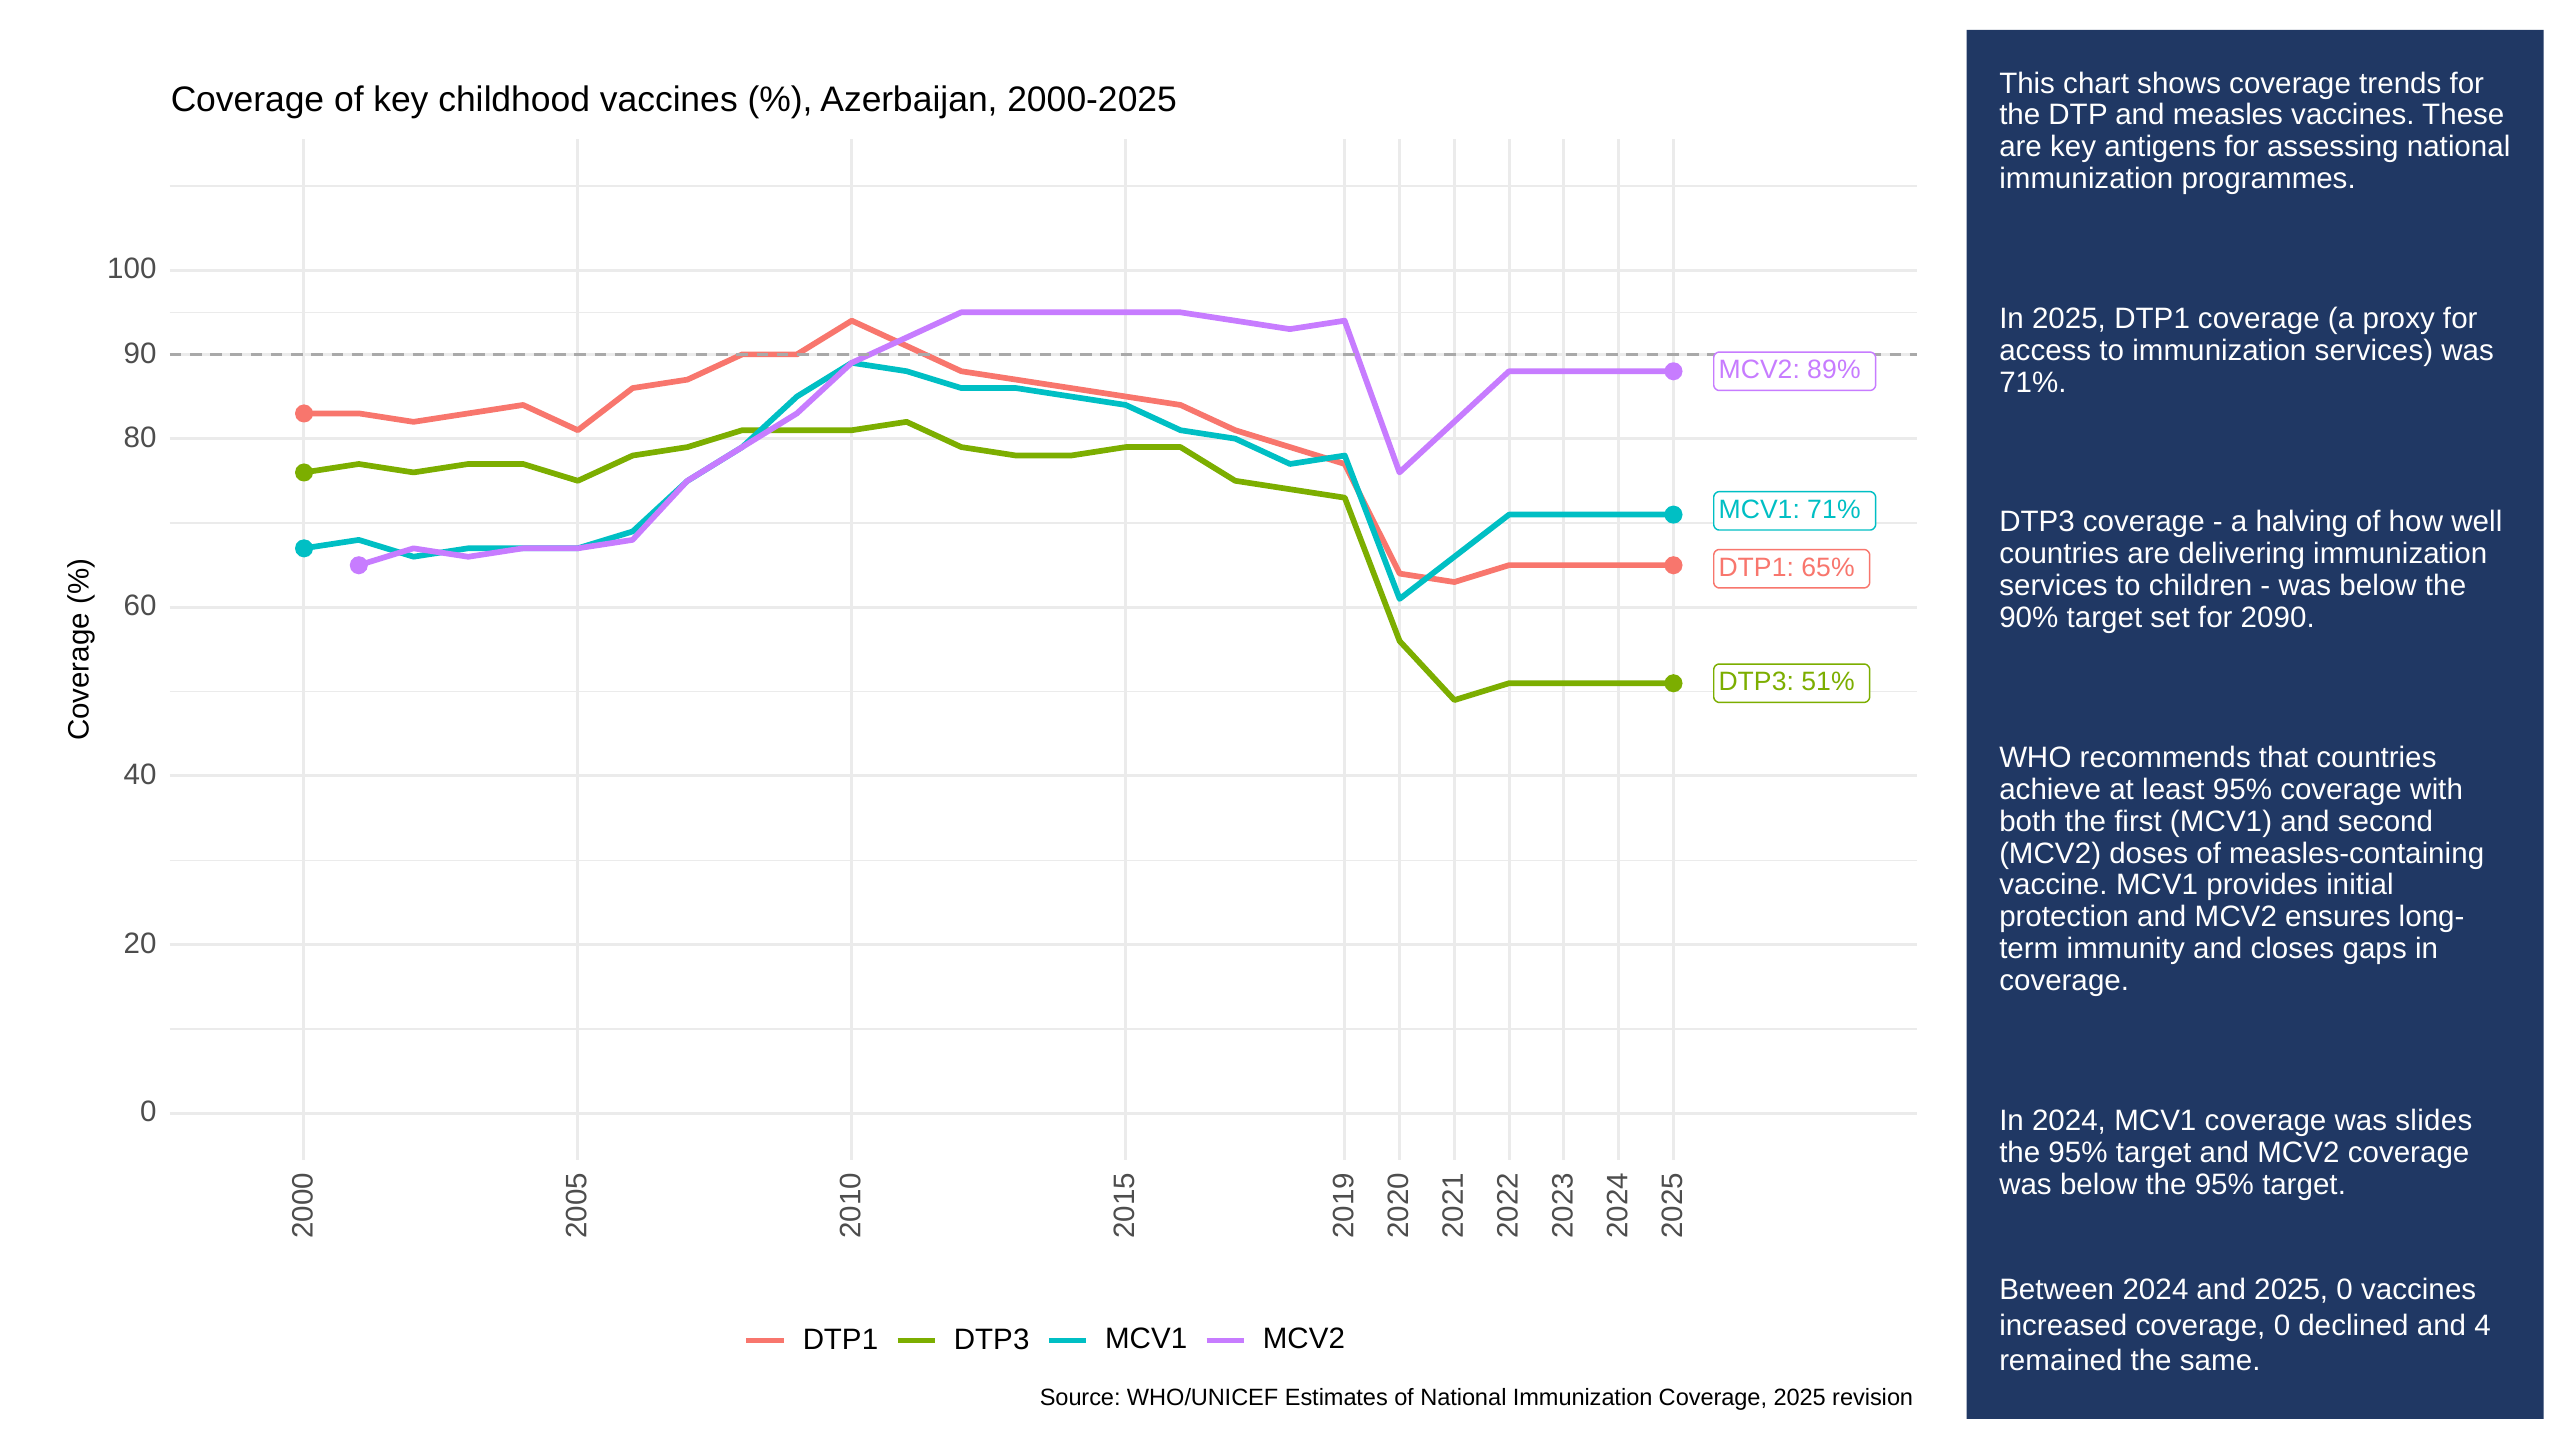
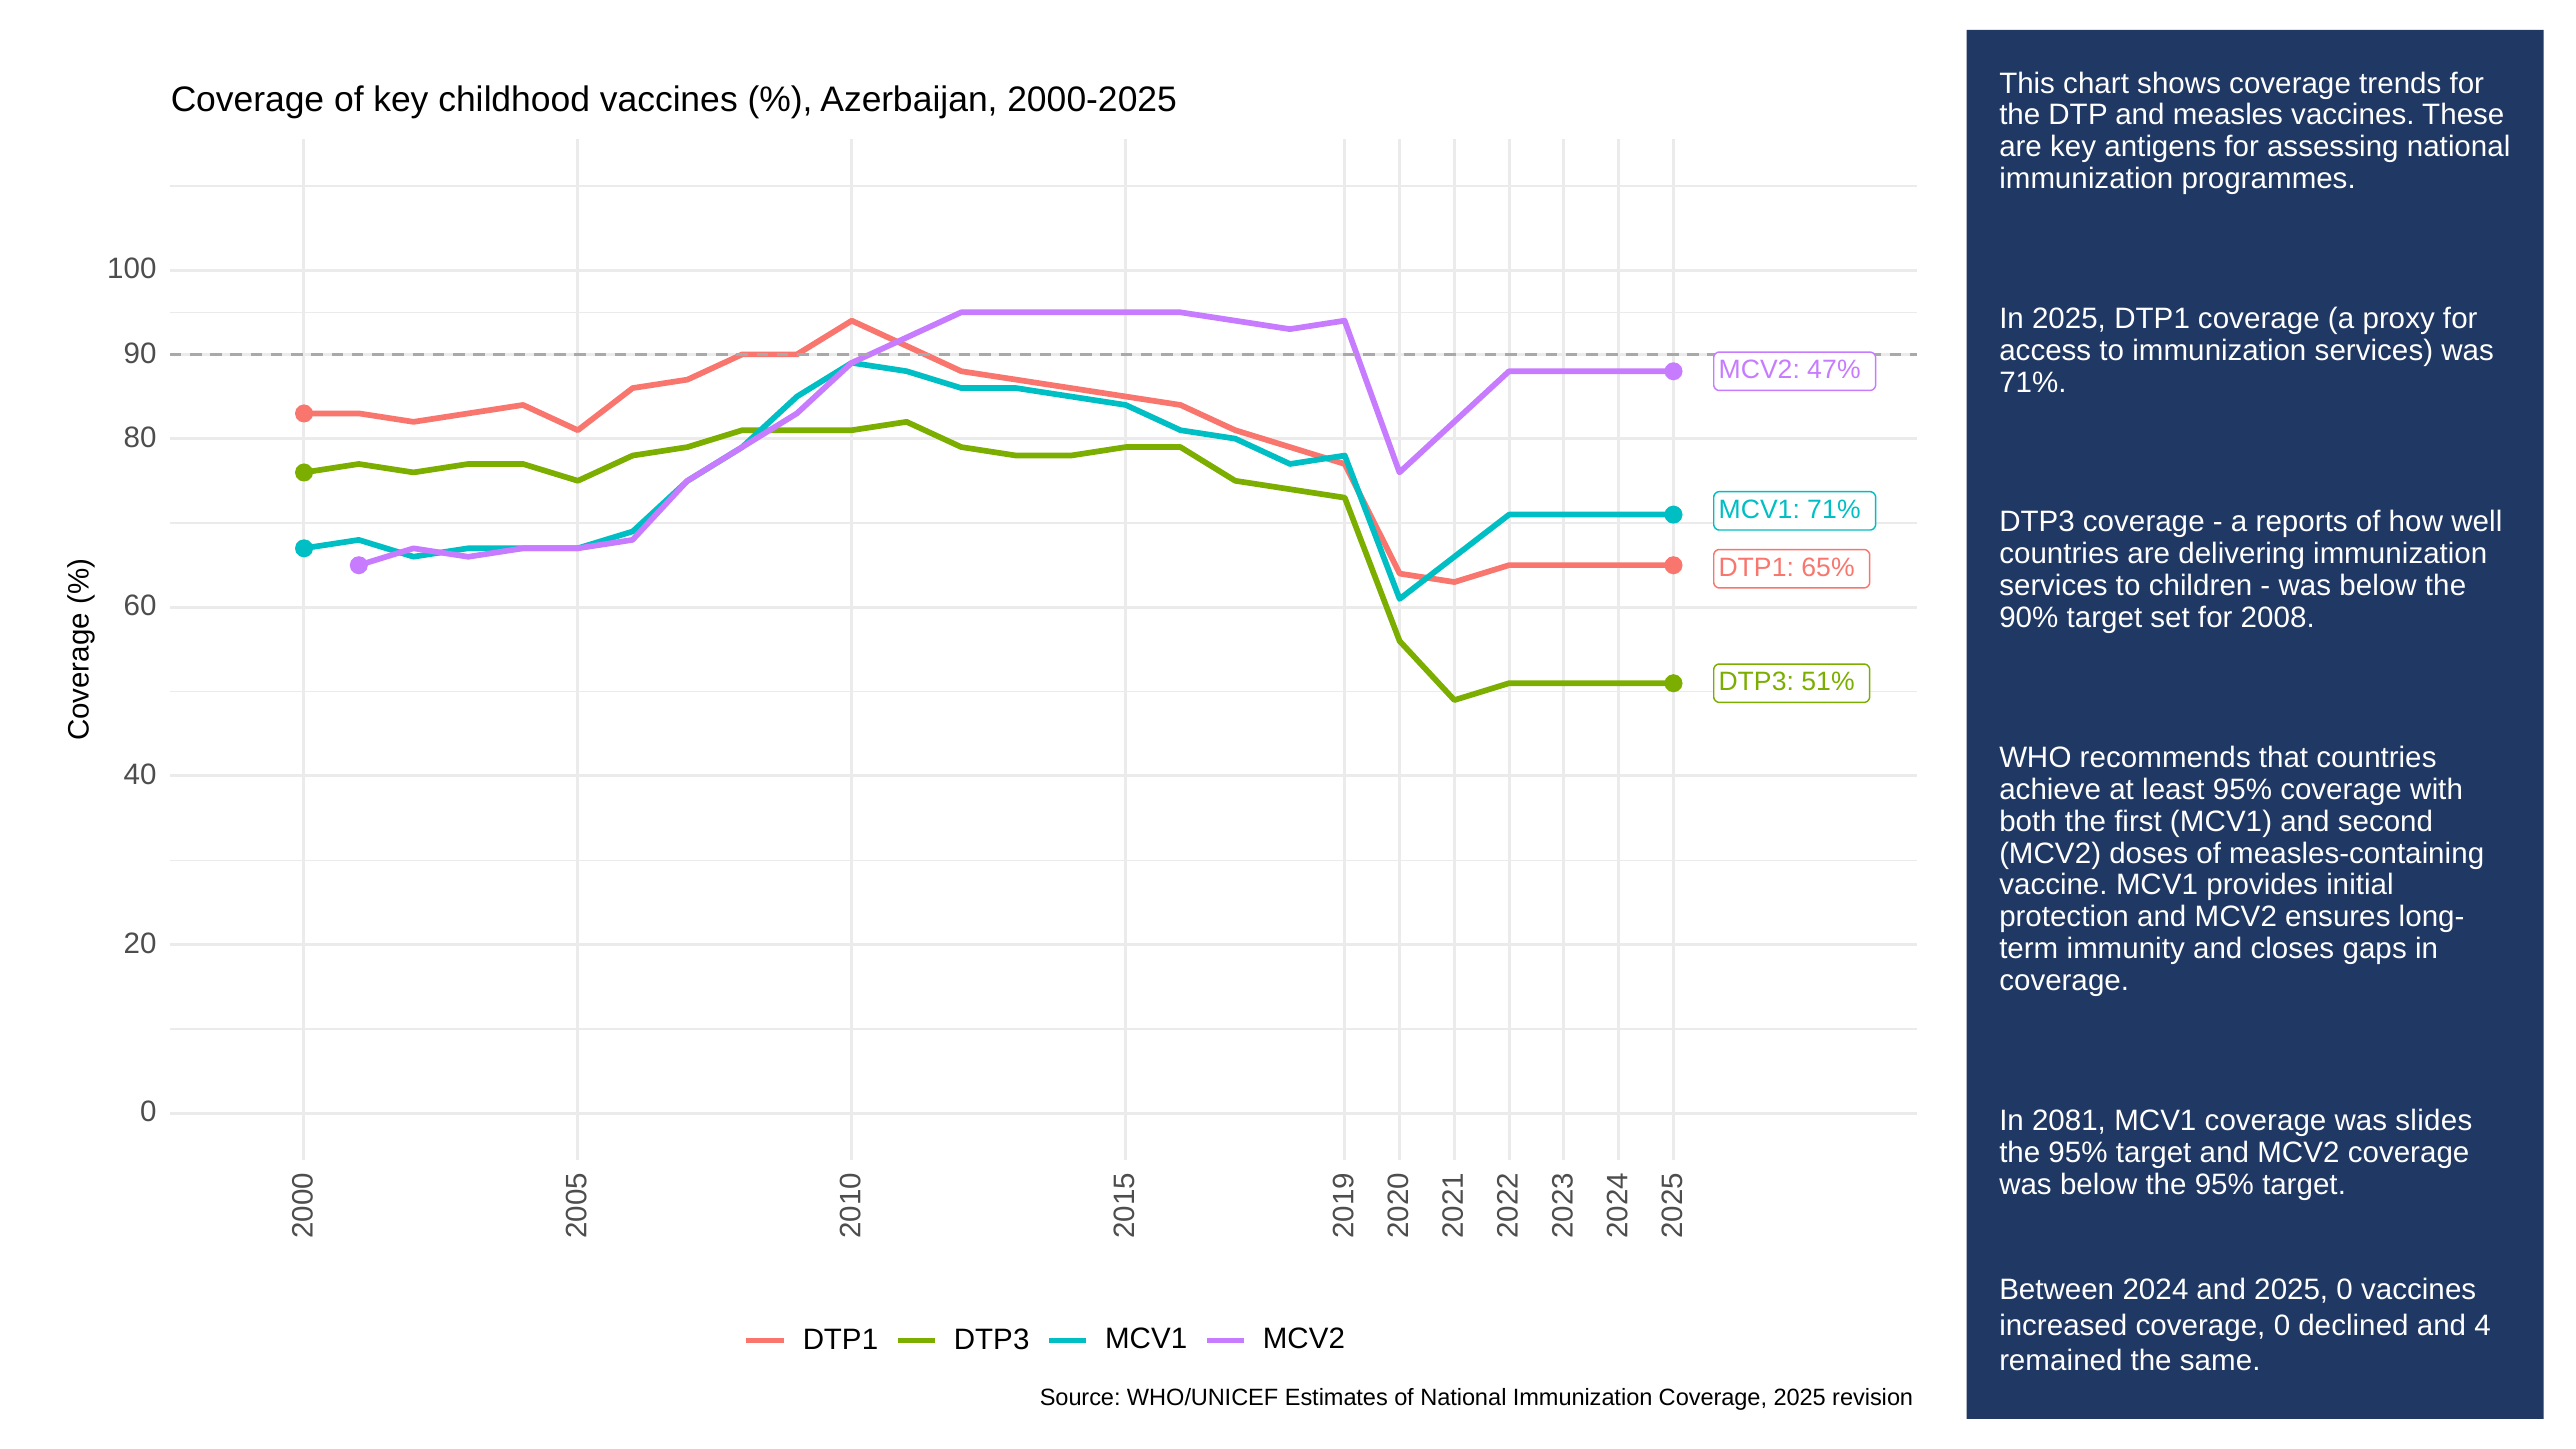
89%: 89% -> 47% (1834, 370)
halving: halving -> reports (2302, 522)
2090: 2090 -> 2008 (2278, 618)
In 2024: 2024 -> 2081 (2069, 1121)
